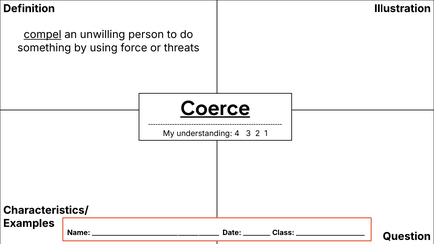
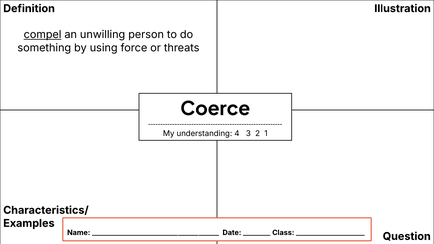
Coerce underline: present -> none (215, 109)
